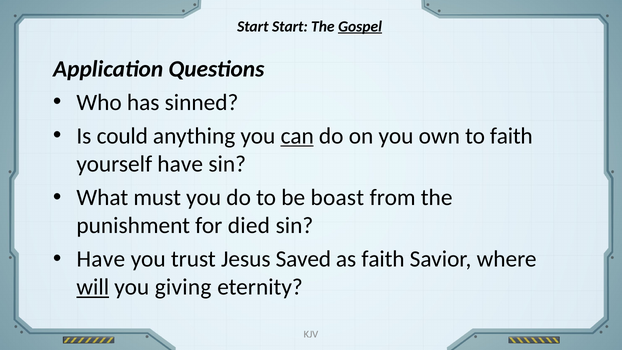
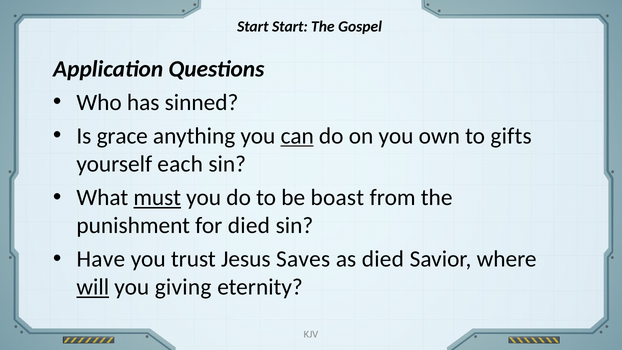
Gospel underline: present -> none (360, 26)
could: could -> grace (122, 136)
to faith: faith -> gifts (511, 136)
yourself have: have -> each (180, 164)
must underline: none -> present (157, 198)
Saved: Saved -> Saves (303, 259)
as faith: faith -> died (383, 259)
